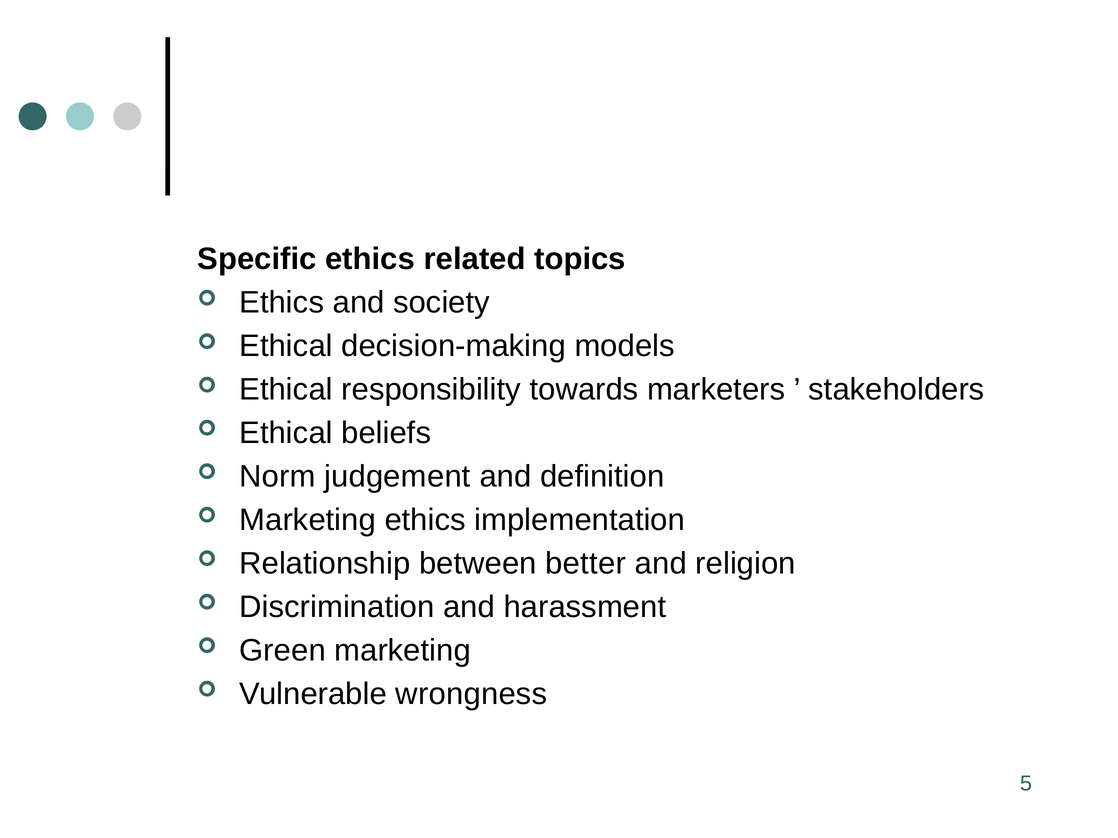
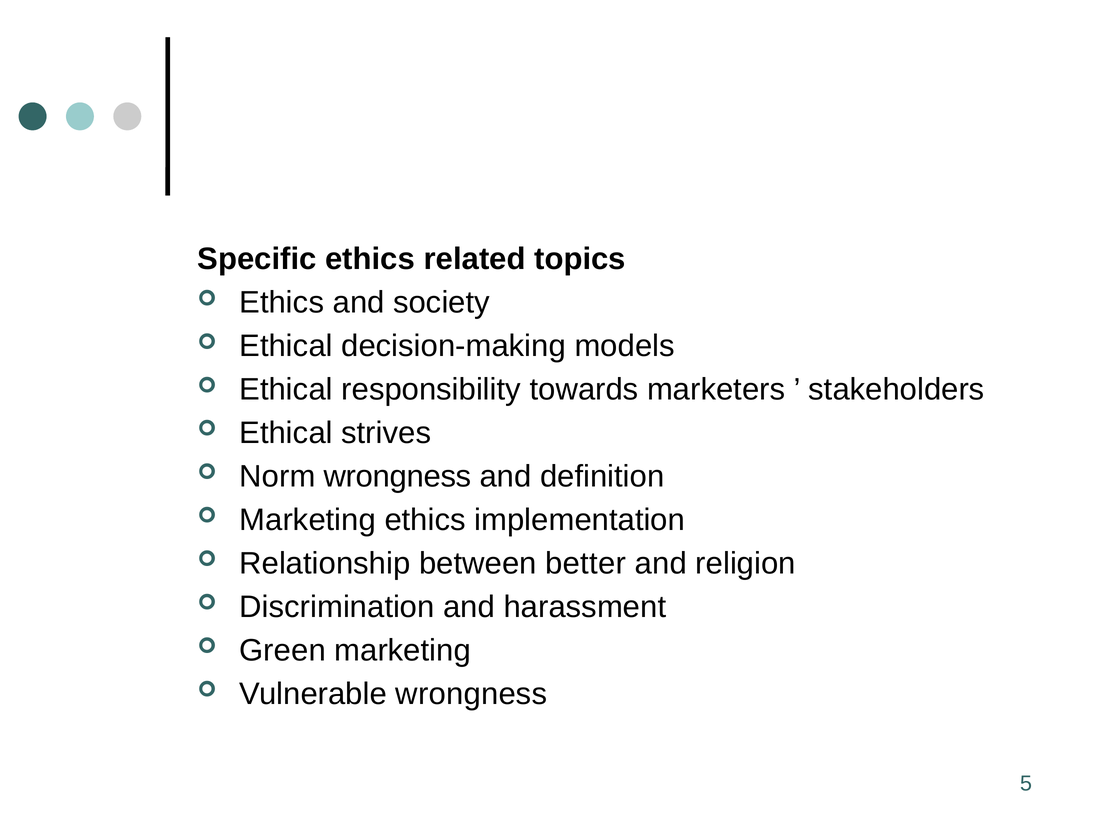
beliefs: beliefs -> strives (386, 433)
Norm judgement: judgement -> wrongness (398, 477)
